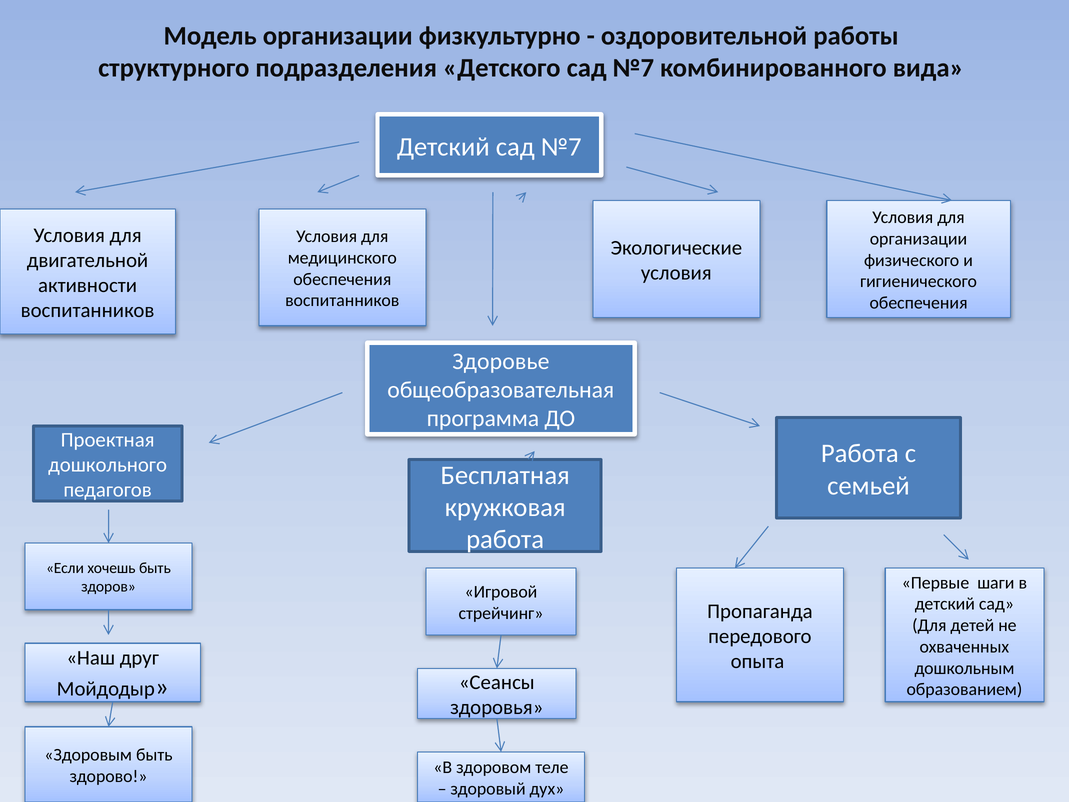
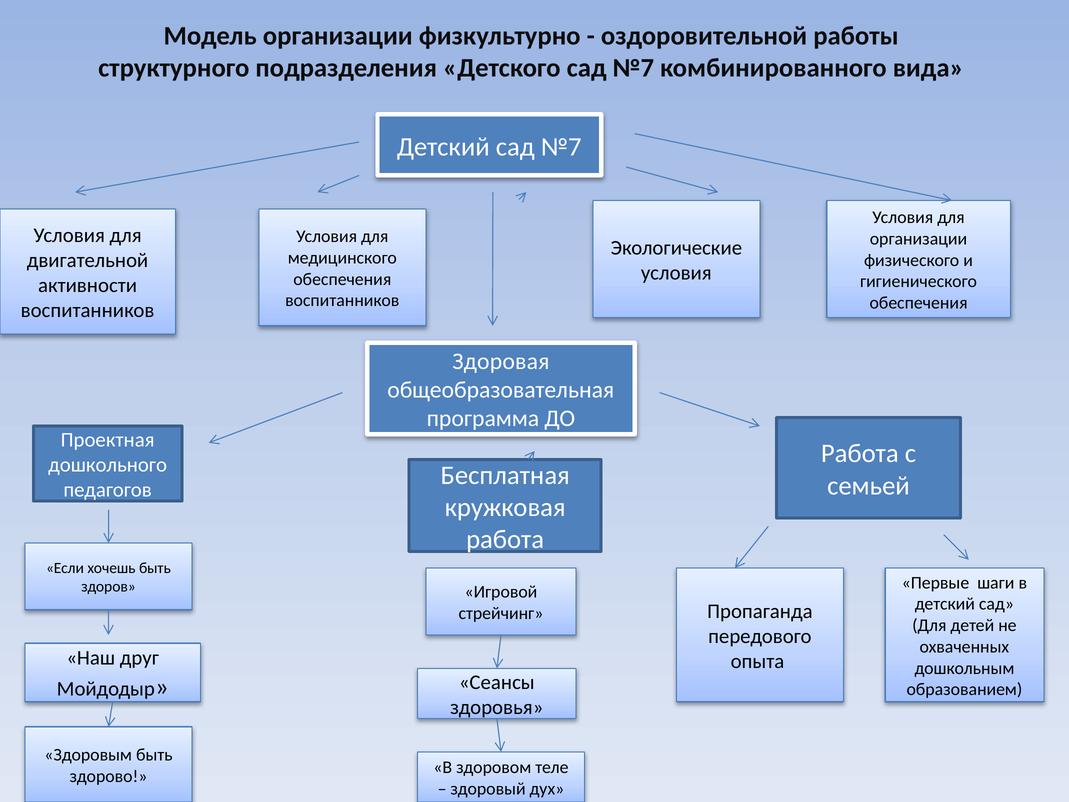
Здоровье: Здоровье -> Здоровая (501, 362)
